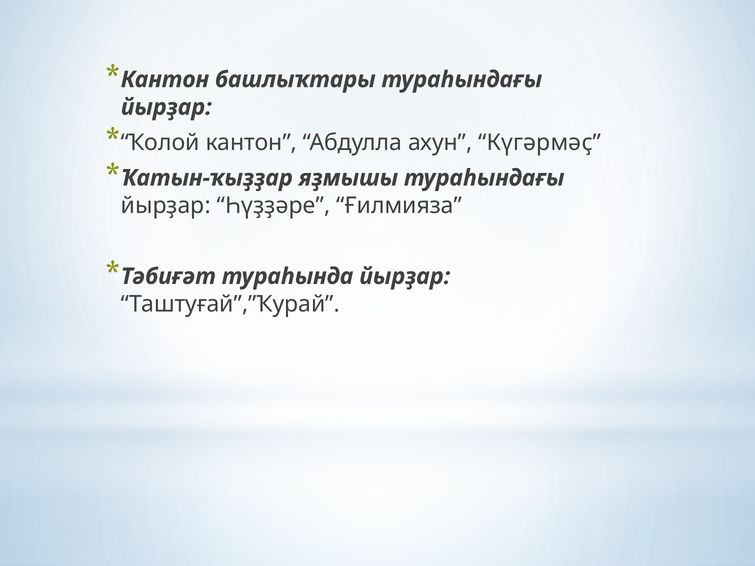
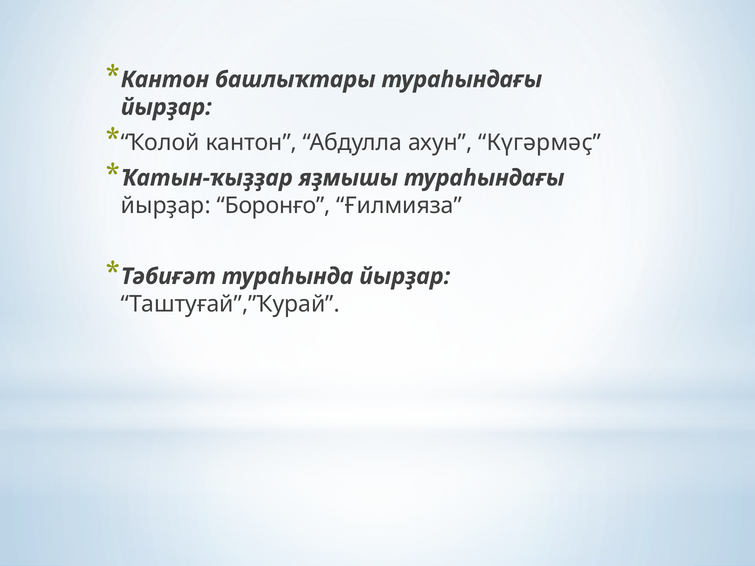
Һүҙҙәре: Һүҙҙәре -> Боронғо (274, 206)
